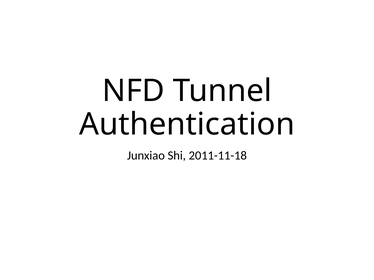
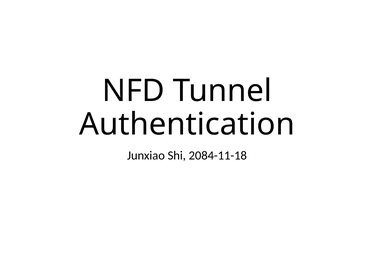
2011-11-18: 2011-11-18 -> 2084-11-18 (218, 156)
